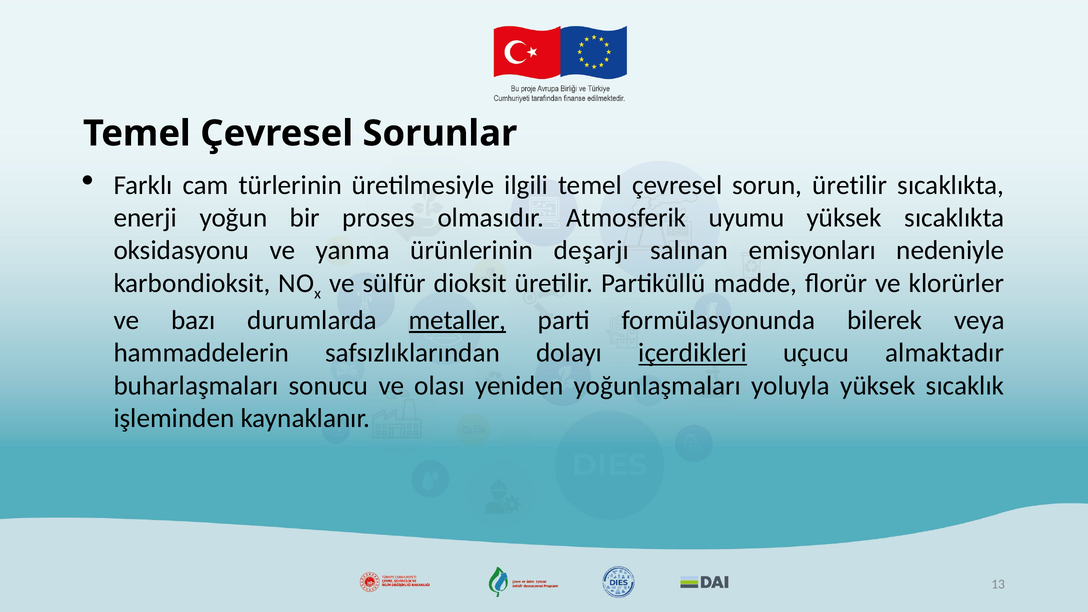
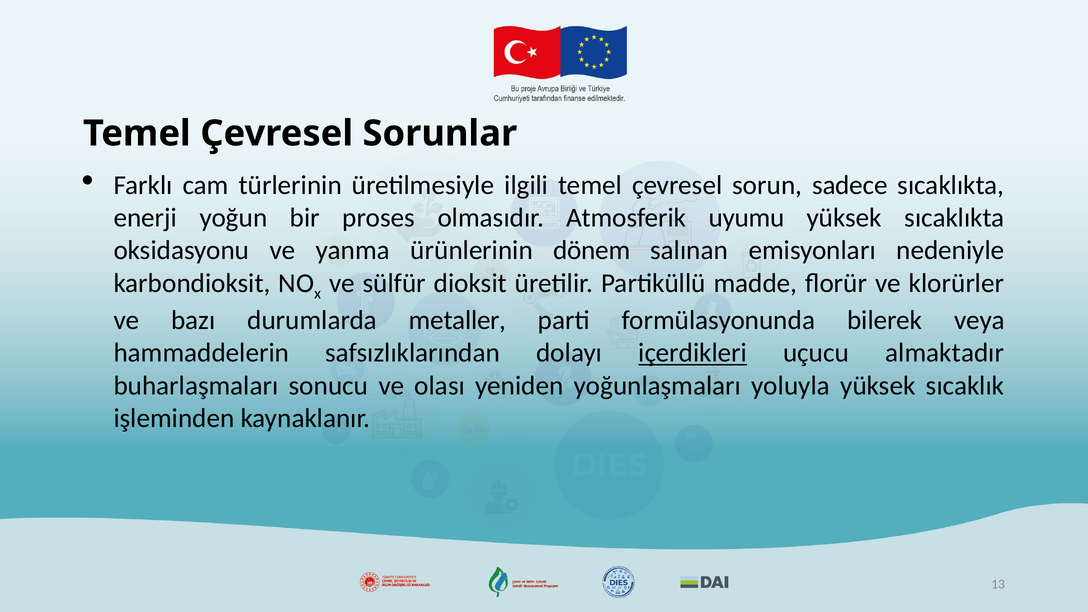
sorun üretilir: üretilir -> sadece (850, 185)
deşarjı: deşarjı -> dönem (592, 250)
metaller underline: present -> none (458, 320)
